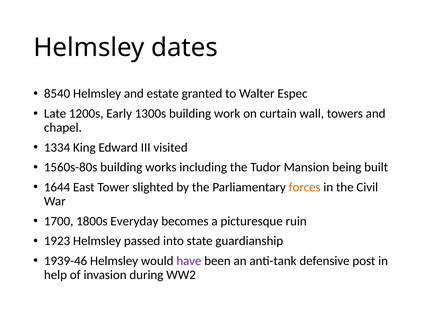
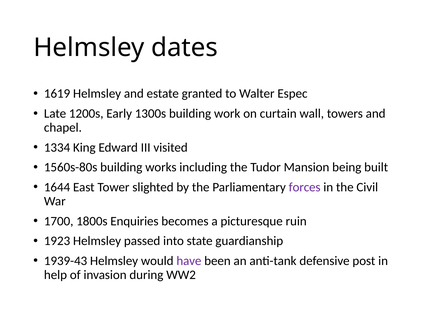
8540: 8540 -> 1619 (57, 94)
forces colour: orange -> purple (305, 187)
Everyday: Everyday -> Enquiries (134, 221)
1939-46: 1939-46 -> 1939-43 (66, 261)
